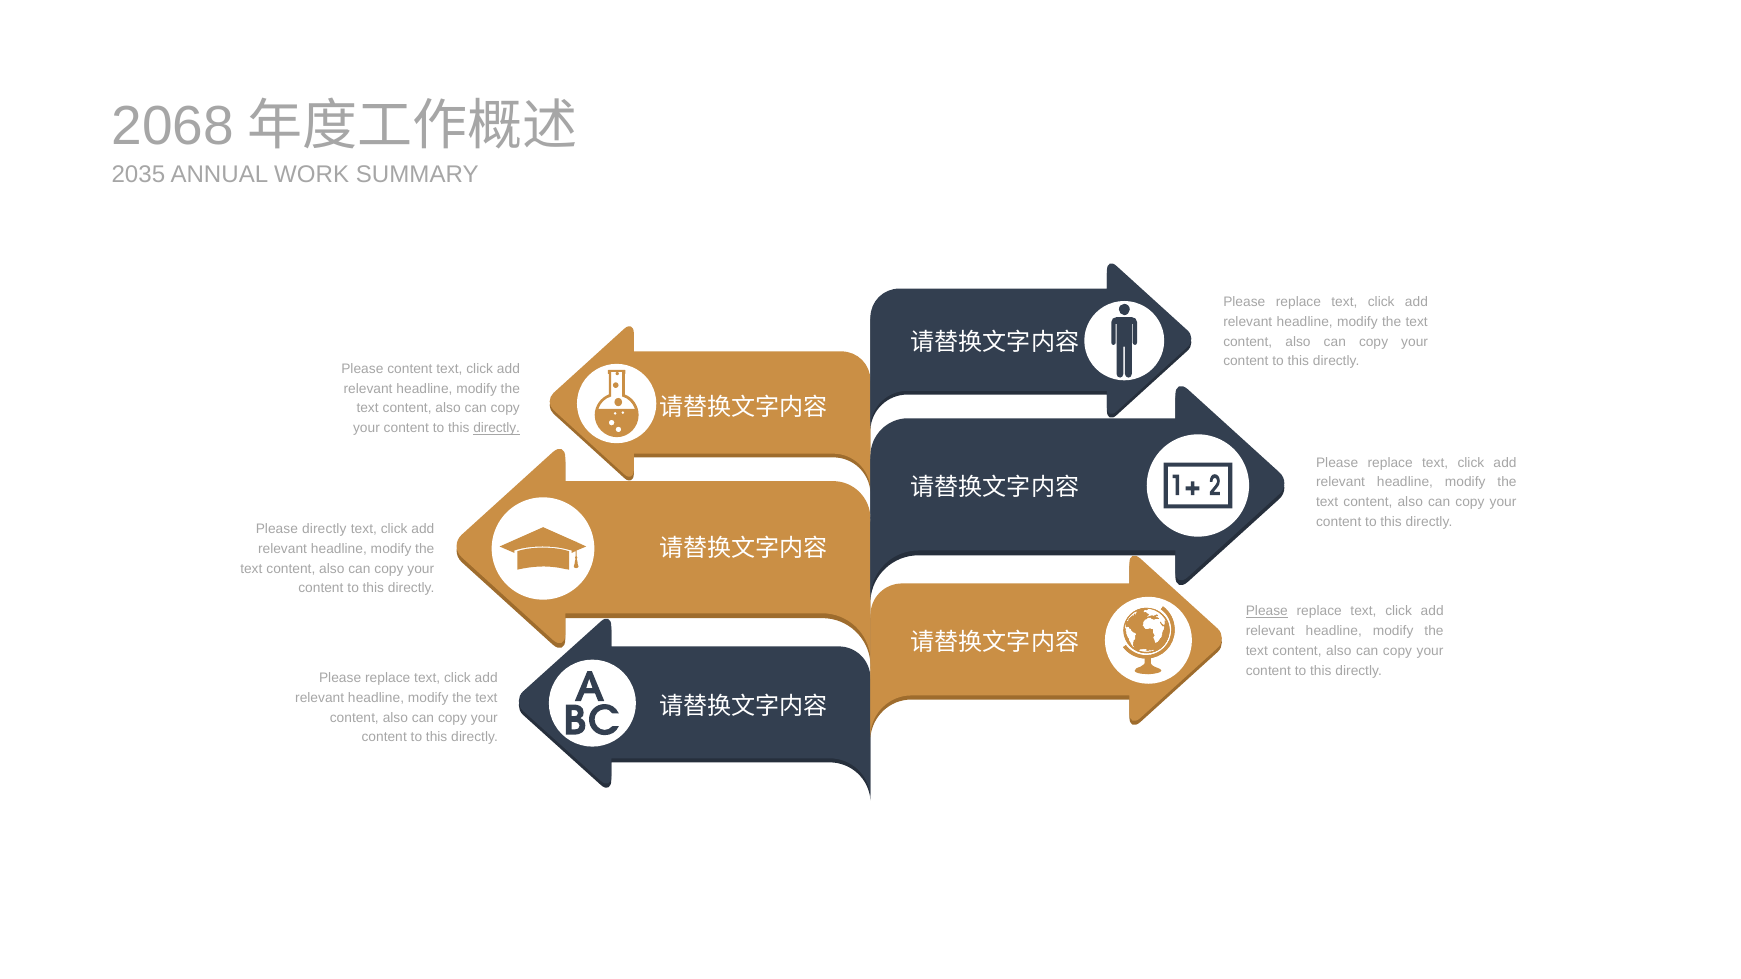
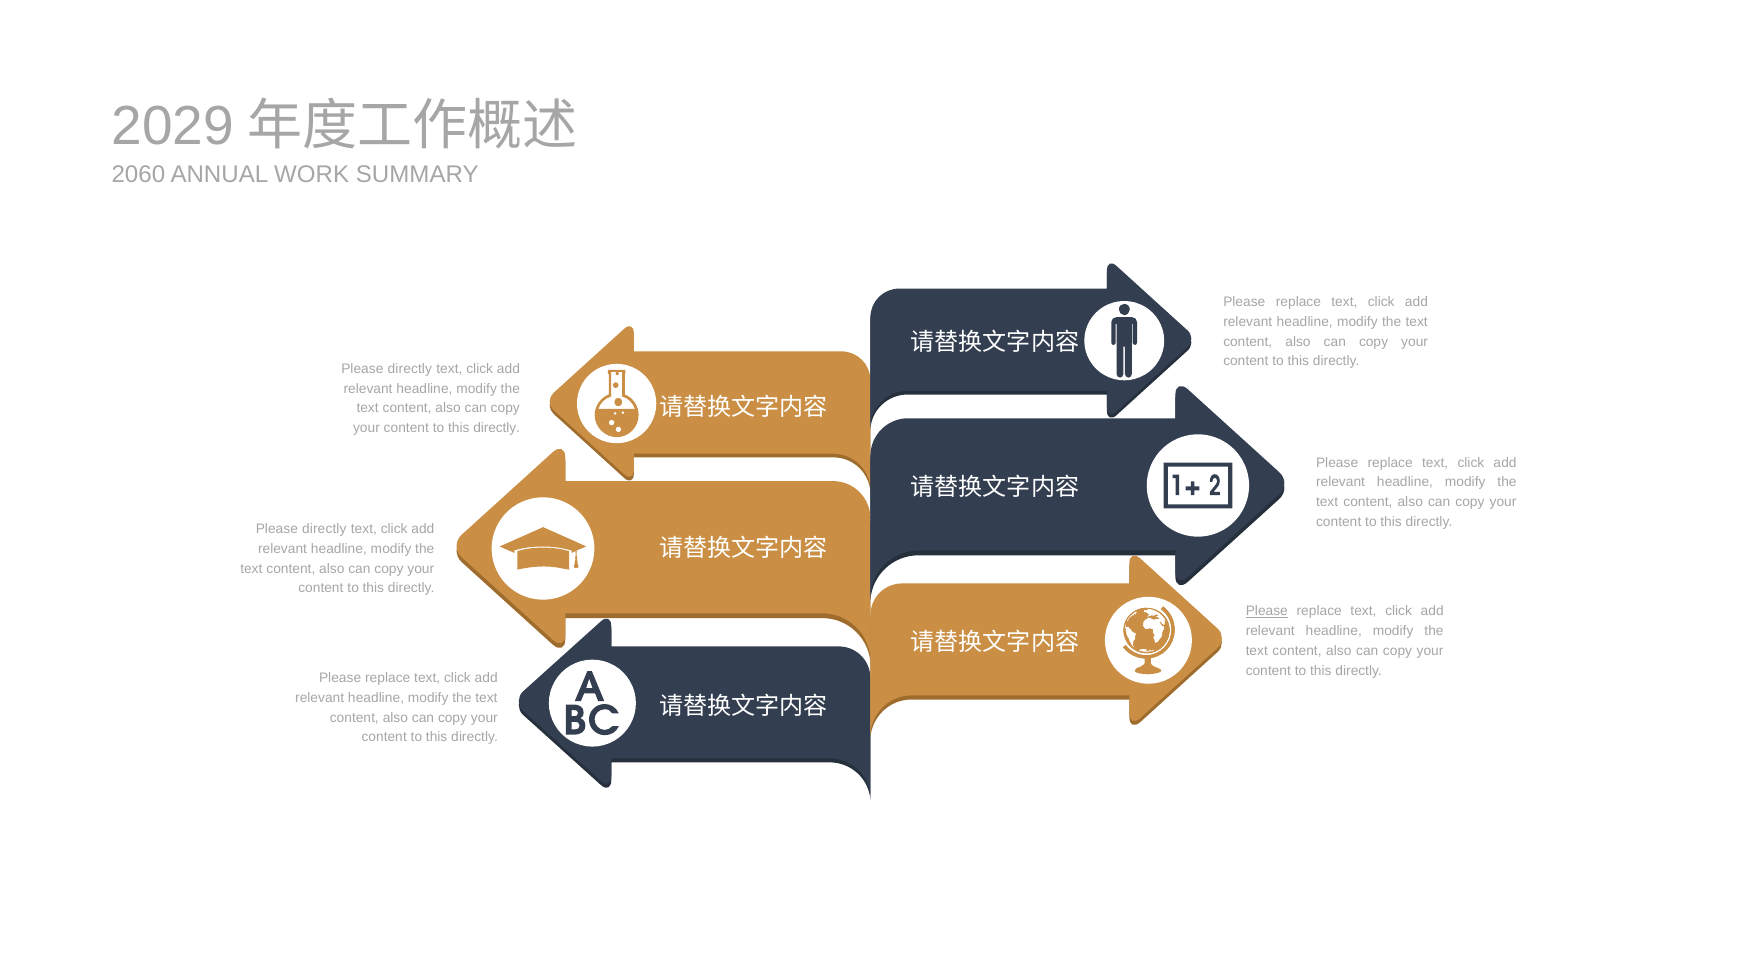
2068: 2068 -> 2029 (173, 126)
2035: 2035 -> 2060 (138, 174)
content: content -> directly (410, 369)
directly underline: present -> none (497, 428)
